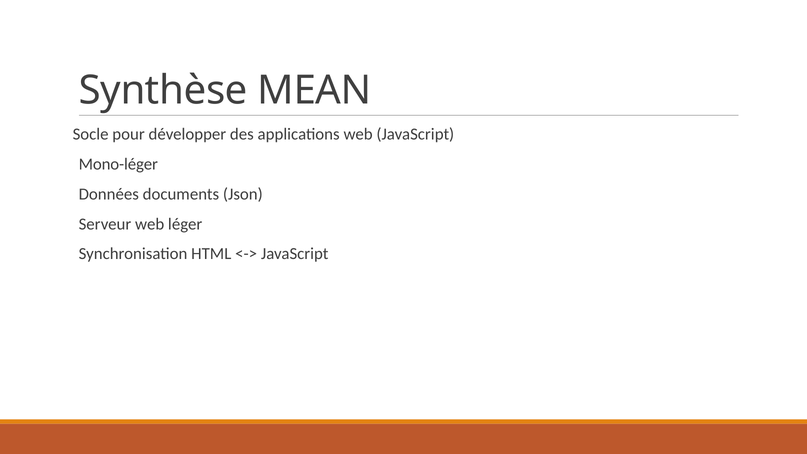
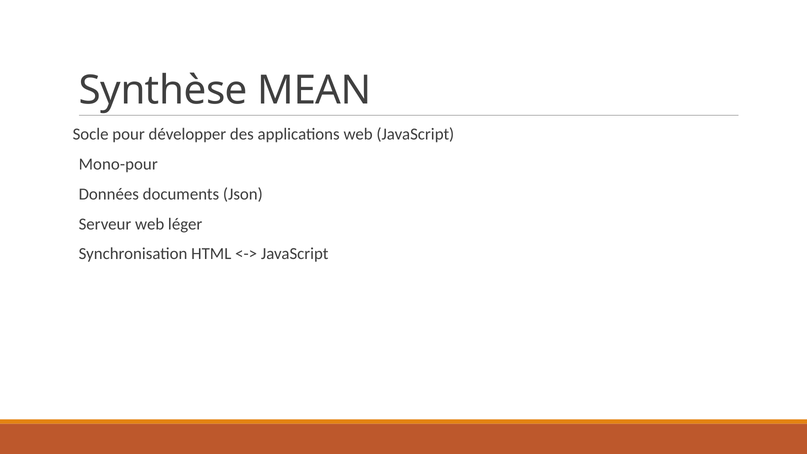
Mono-léger: Mono-léger -> Mono-pour (118, 164)
